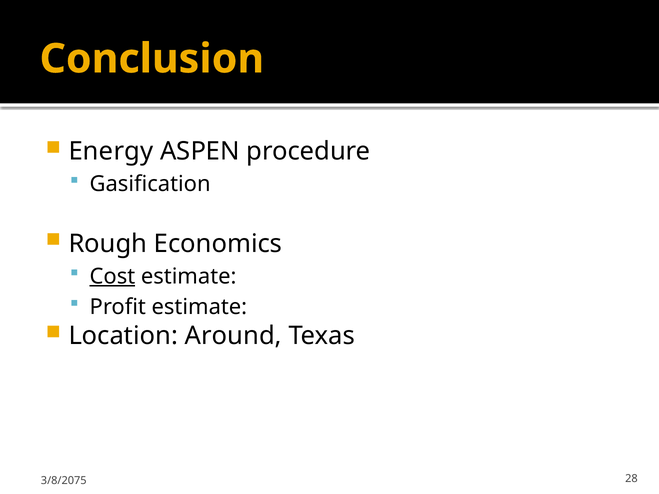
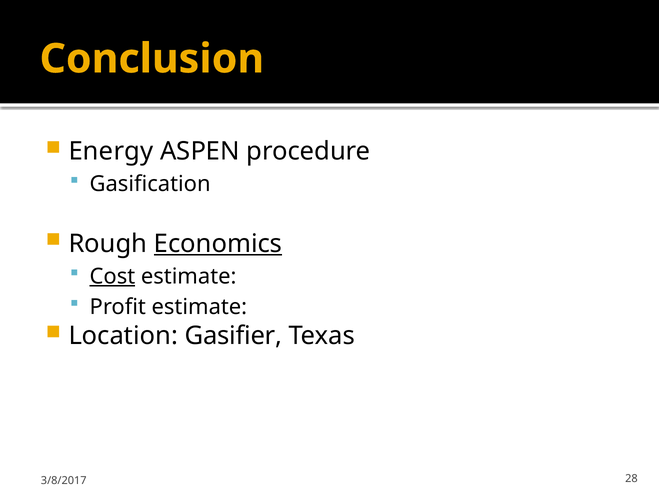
Economics underline: none -> present (218, 244)
Around: Around -> Gasifier (233, 336)
3/8/2075: 3/8/2075 -> 3/8/2017 (64, 481)
